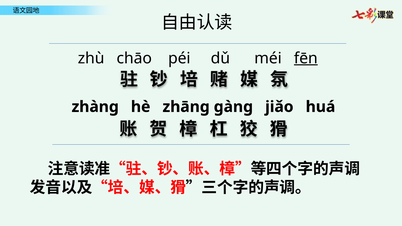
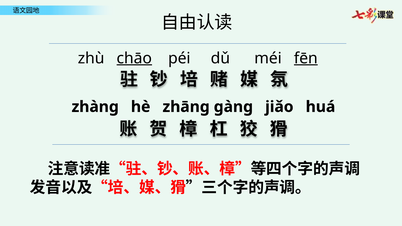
chāo underline: none -> present (134, 58)
